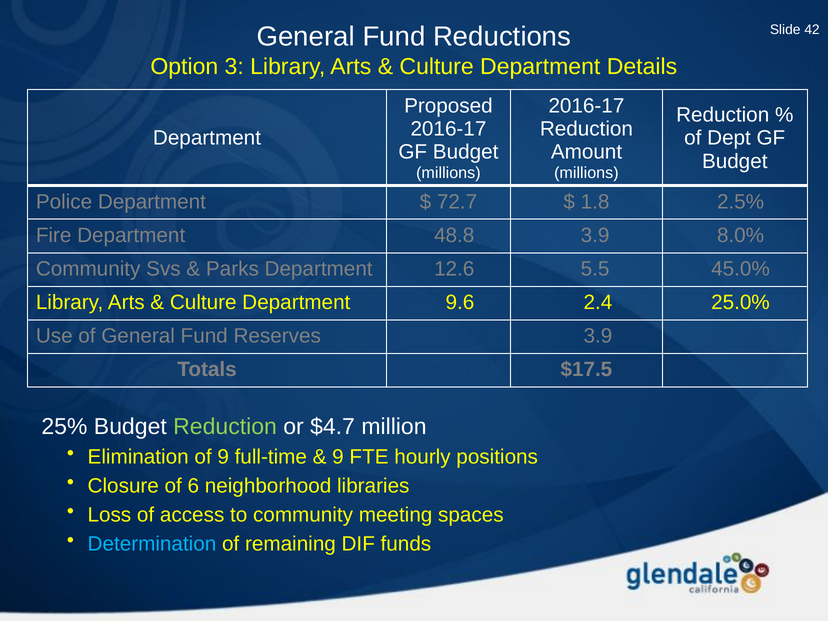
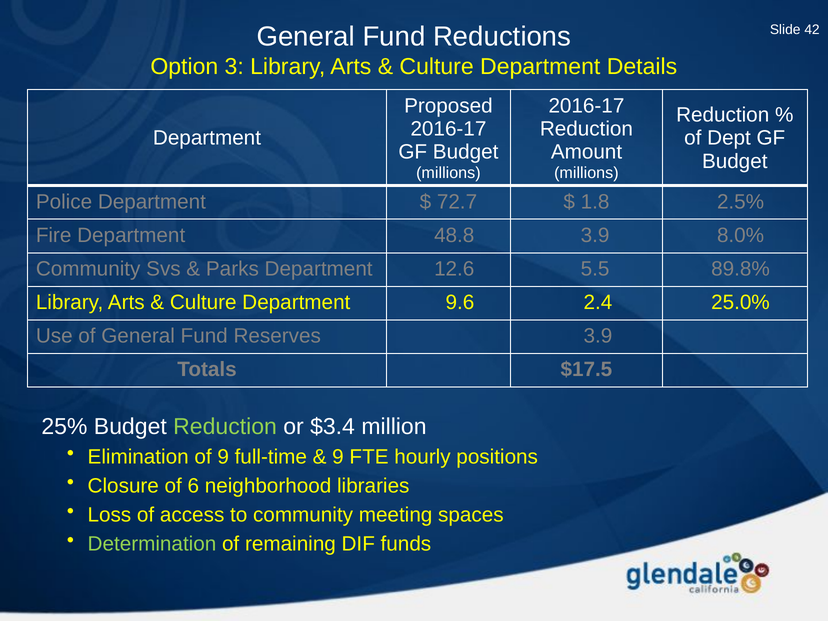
45.0%: 45.0% -> 89.8% (741, 269)
$4.7: $4.7 -> $3.4 (333, 427)
Determination colour: light blue -> light green (152, 544)
